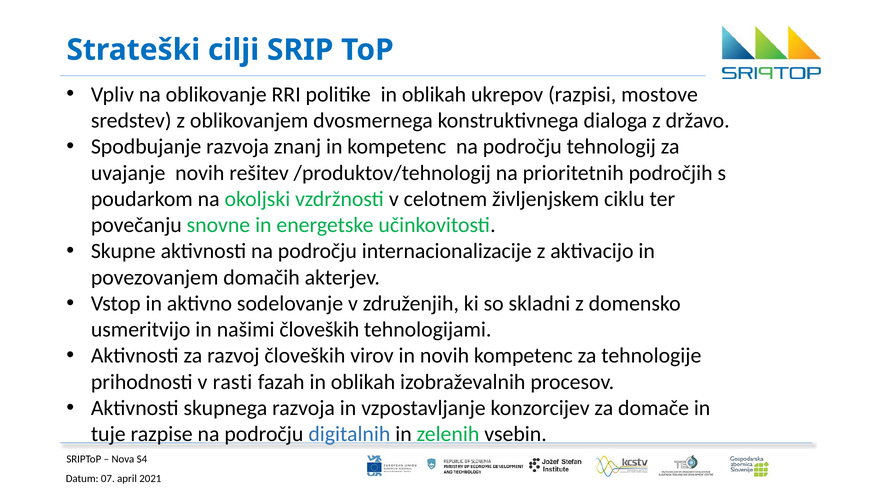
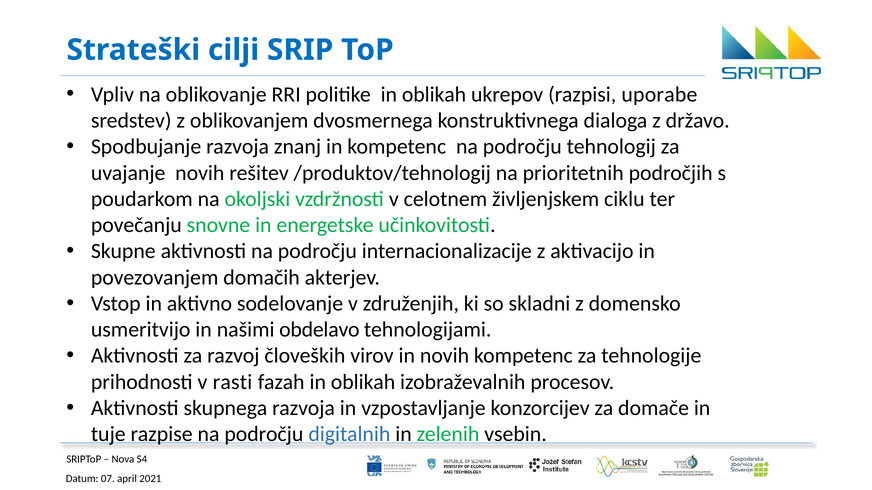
mostove: mostove -> uporabe (659, 95)
našimi človeških: človeških -> obdelavo (319, 330)
